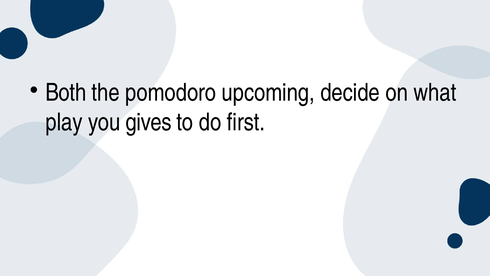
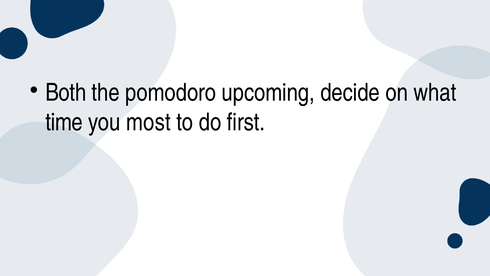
play: play -> time (64, 122)
gives: gives -> most (148, 122)
